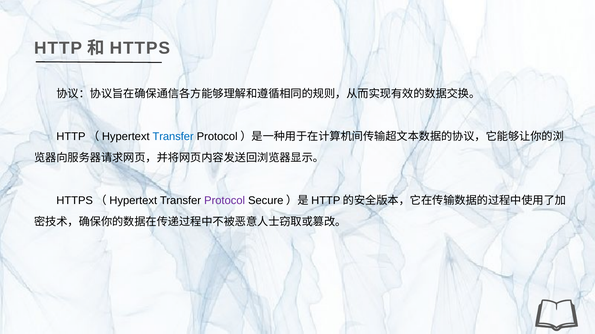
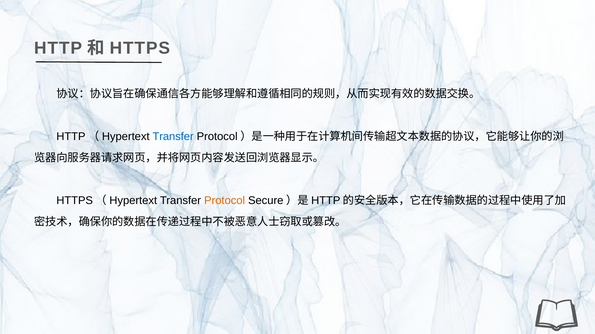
Protocol colour: purple -> orange (225, 201)
